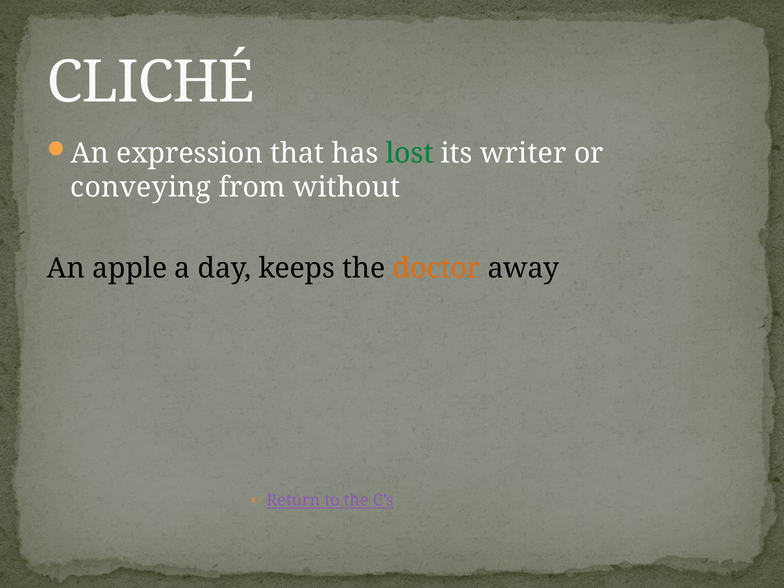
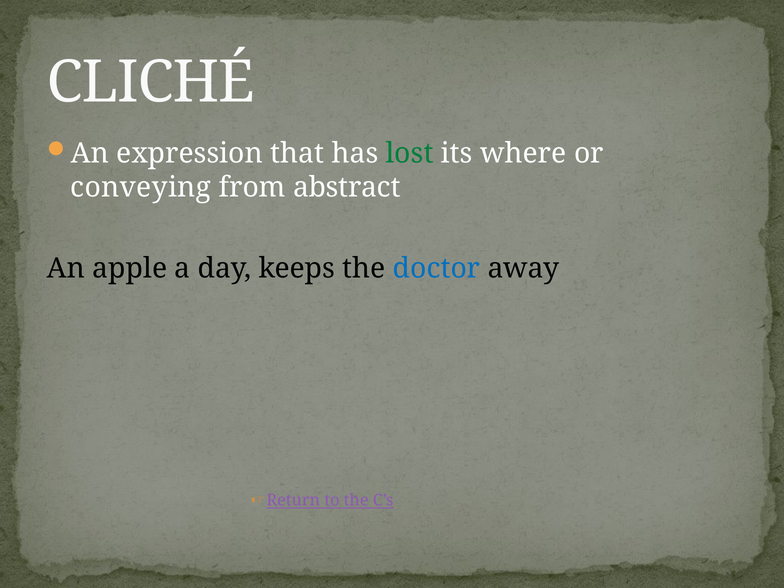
writer: writer -> where (523, 153)
without: without -> abstract (347, 187)
doctor colour: orange -> blue (437, 268)
